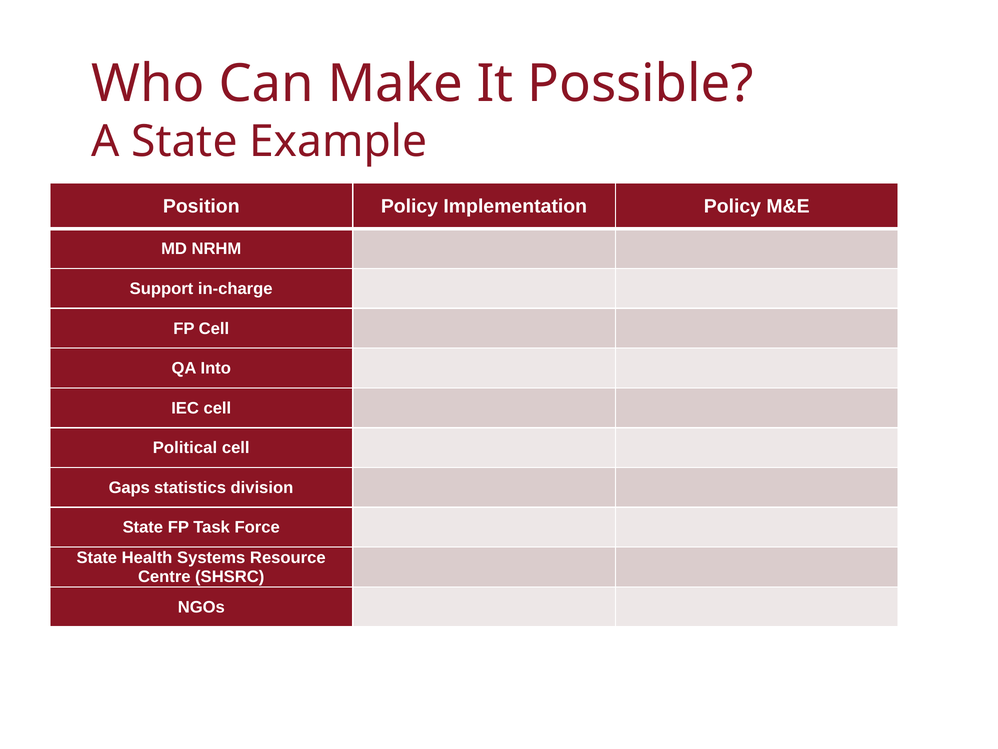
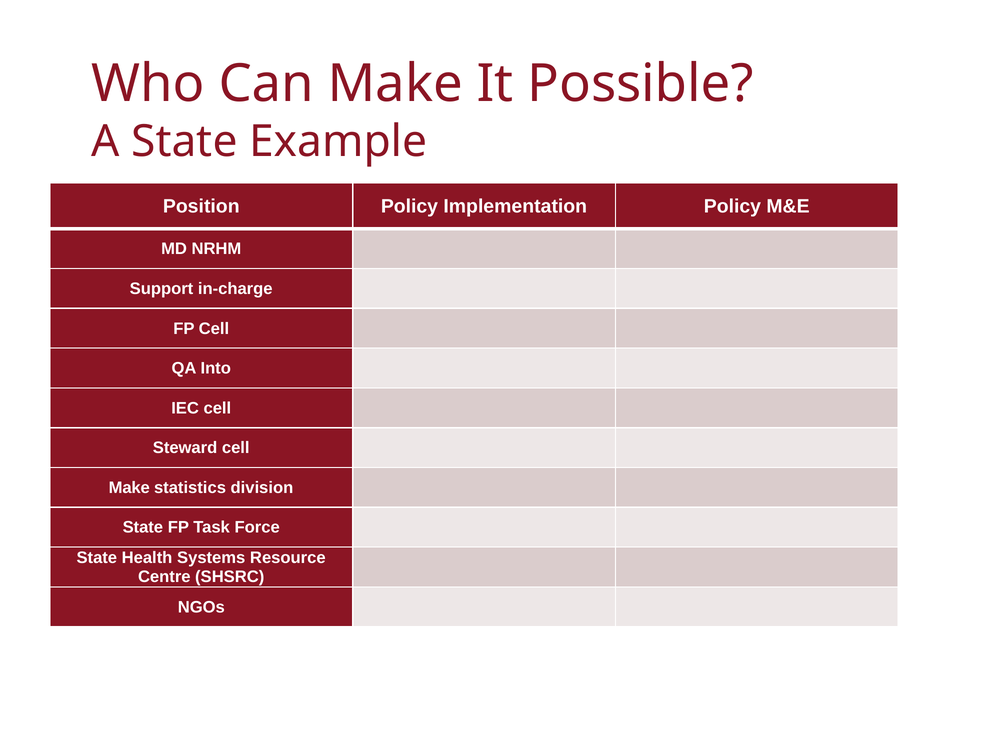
Political: Political -> Steward (185, 448)
Gaps: Gaps -> Make (129, 487)
